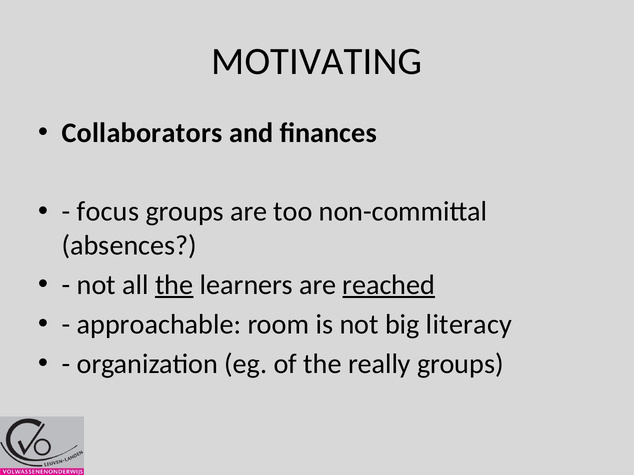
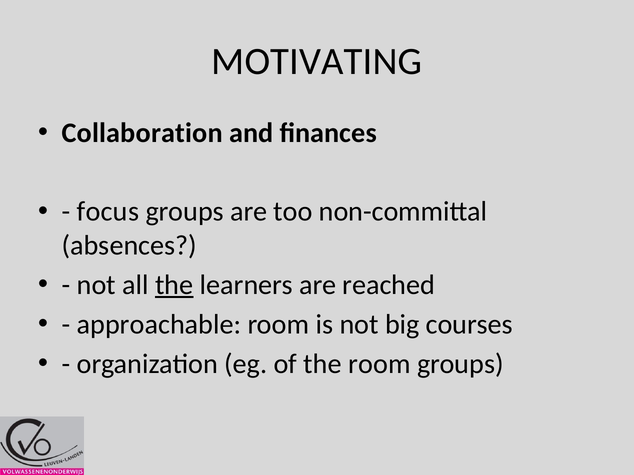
Collaborators: Collaborators -> Collaboration (142, 133)
reached underline: present -> none (389, 285)
literacy: literacy -> courses (469, 325)
the really: really -> room (379, 364)
